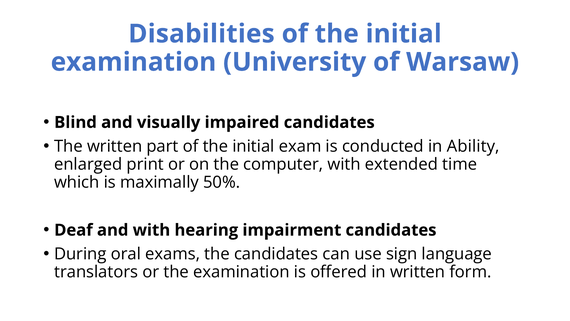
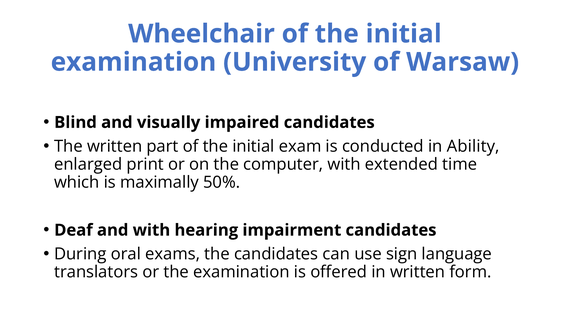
Disabilities: Disabilities -> Wheelchair (202, 34)
